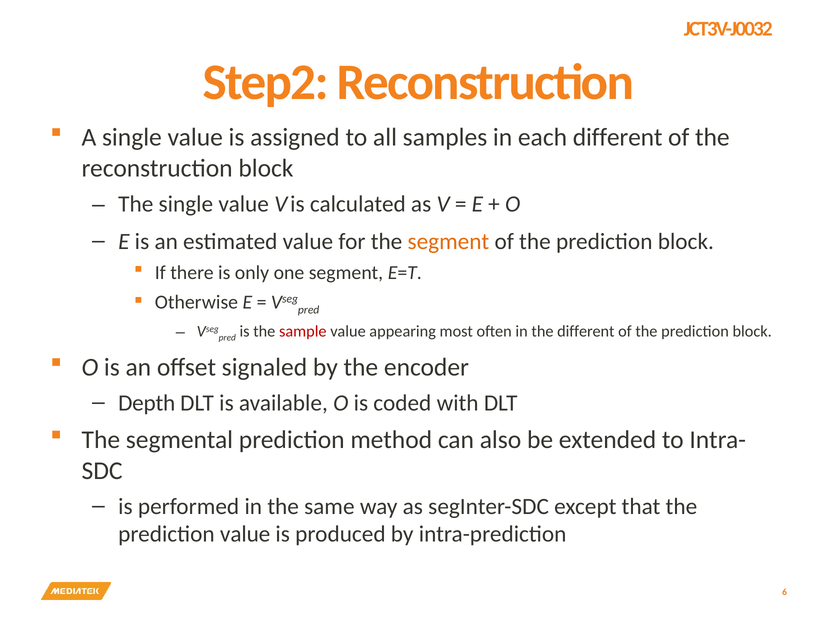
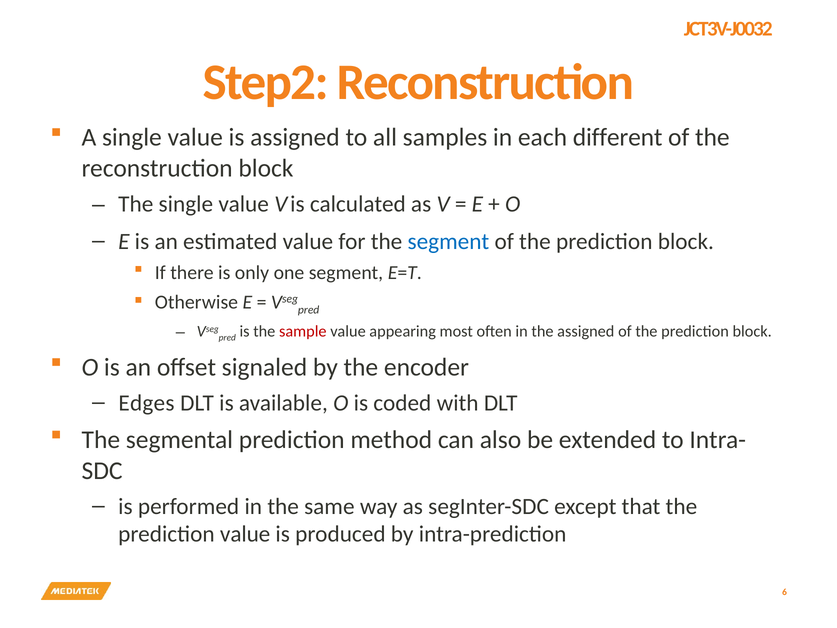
segment colour: orange -> blue (448, 242)
the different: different -> assigned (586, 331)
Depth: Depth -> Edges (146, 403)
